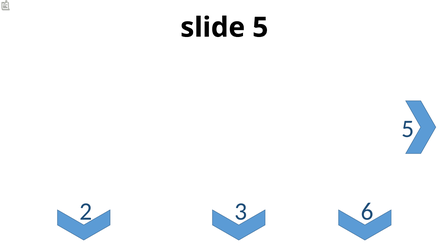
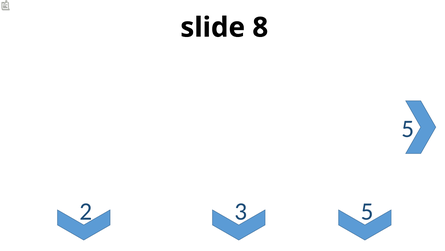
slide 5: 5 -> 8 (260, 27)
3 6: 6 -> 5 (367, 211)
